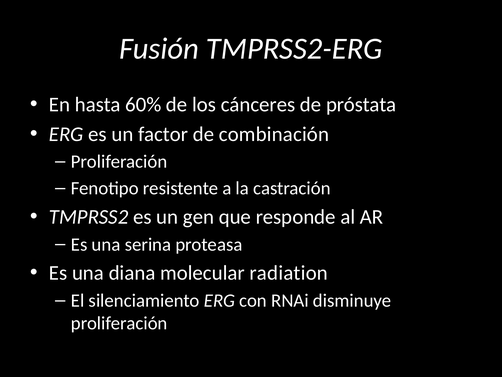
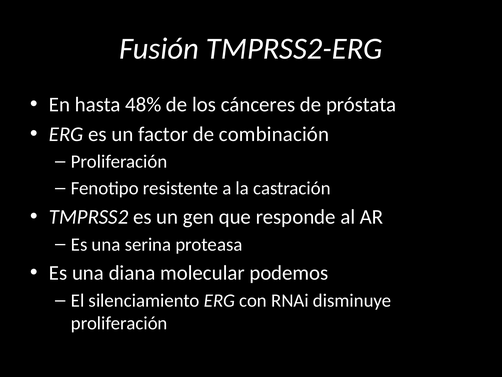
60%: 60% -> 48% (143, 104)
radiation: radiation -> podemos (289, 273)
